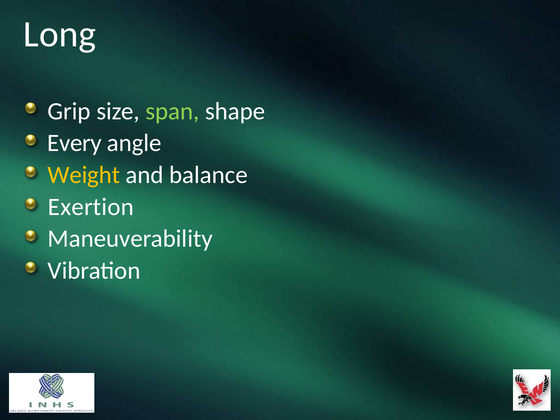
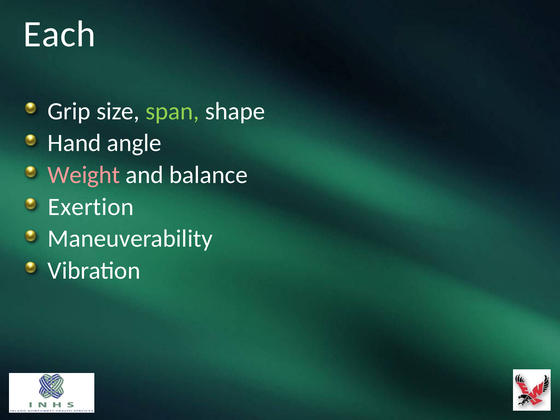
Long: Long -> Each (60, 34)
Every: Every -> Hand (74, 143)
Weight colour: yellow -> pink (84, 175)
